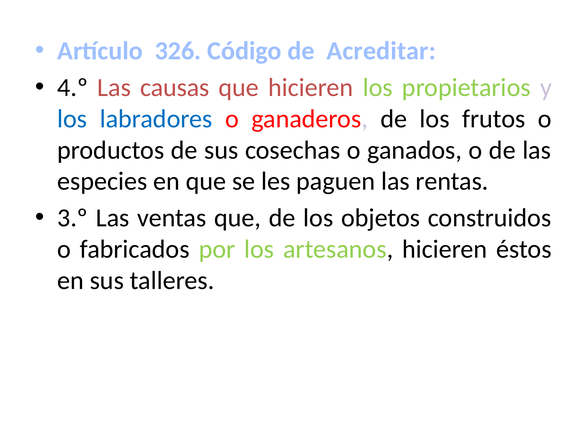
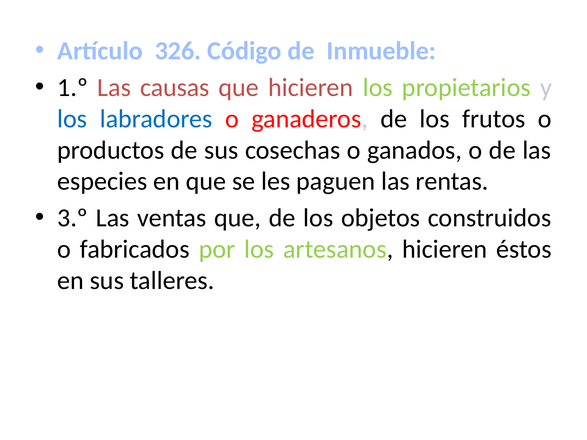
Acreditar: Acreditar -> Inmueble (381, 51)
4.º: 4.º -> 1.º (73, 88)
